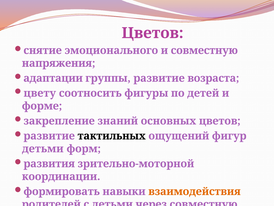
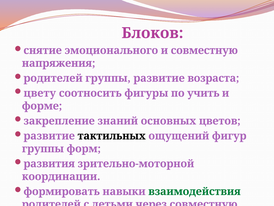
Цветов: Цветов -> Блоков (153, 33)
адаптации: адаптации -> родителей (53, 78)
детей: детей -> учить (203, 93)
детьми: детьми -> группы (43, 148)
взаимодействия colour: orange -> green (194, 191)
